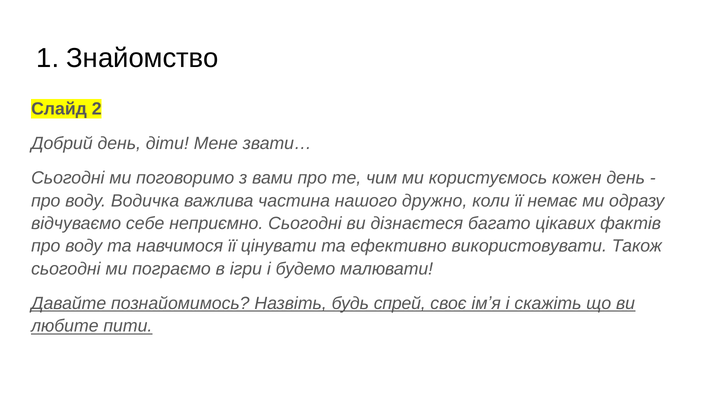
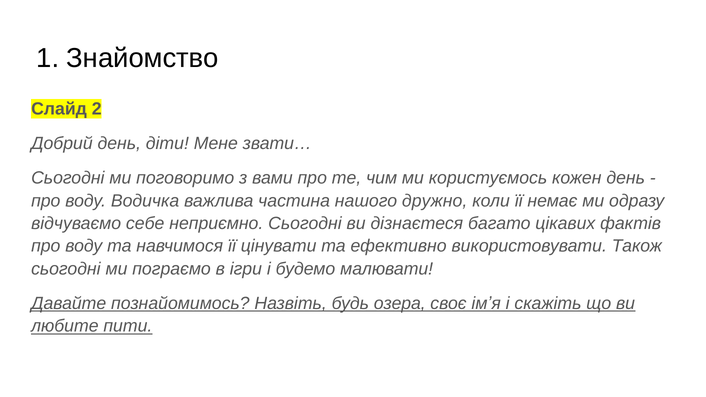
спрей: спрей -> озера (400, 303)
